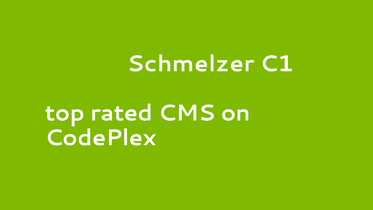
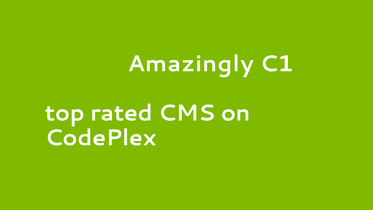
Schmelzer: Schmelzer -> Amazingly (191, 64)
